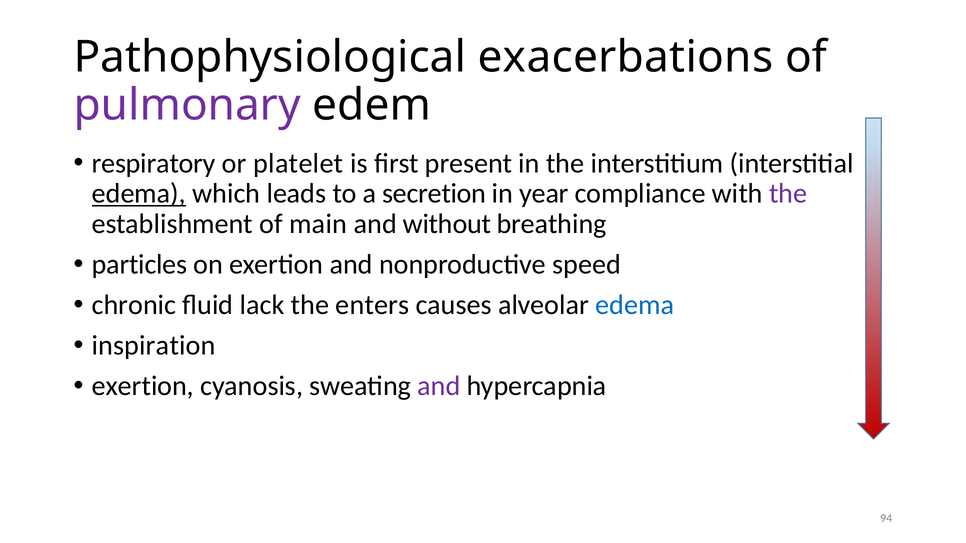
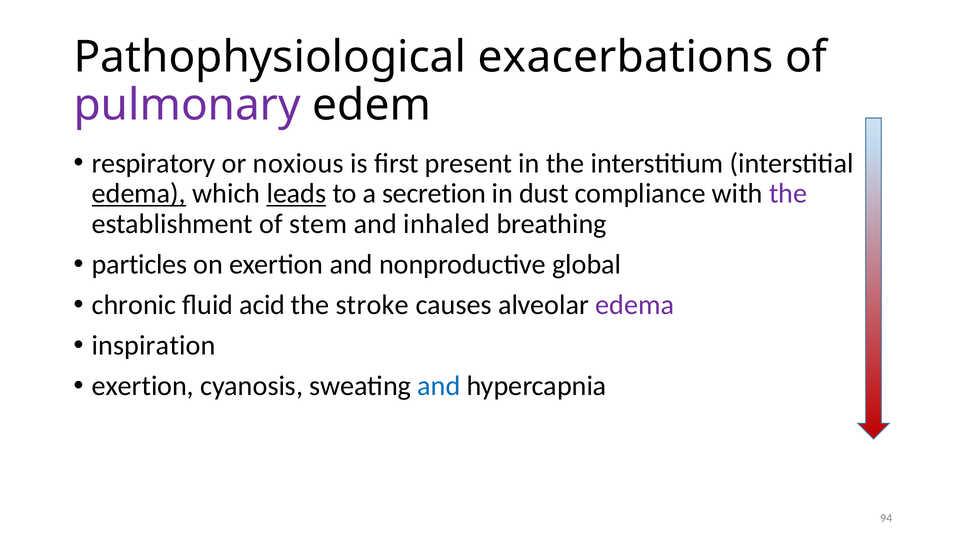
platelet: platelet -> noxious (298, 163)
leads underline: none -> present (296, 194)
year: year -> dust (544, 194)
main: main -> stem (318, 224)
without: without -> inhaled (447, 224)
speed: speed -> global (587, 265)
lack: lack -> acid (262, 305)
enters: enters -> stroke (372, 305)
edema colour: blue -> purple (635, 305)
and colour: purple -> blue (439, 386)
